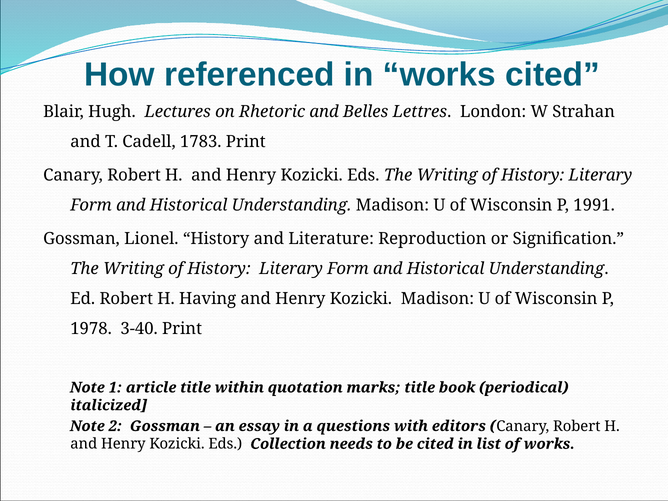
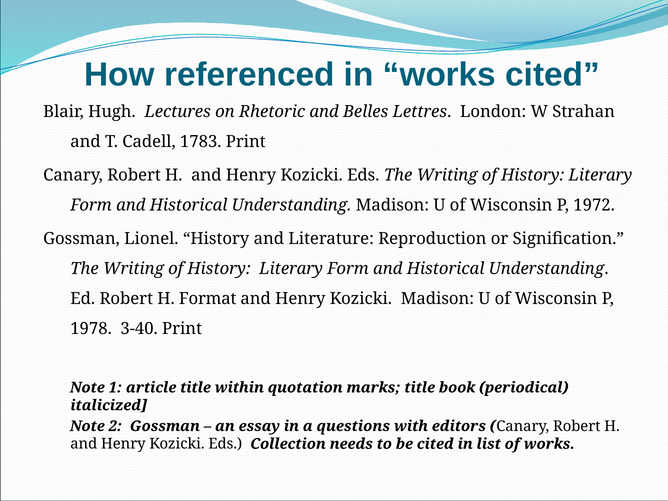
1991: 1991 -> 1972 (594, 205)
Having: Having -> Format (208, 299)
